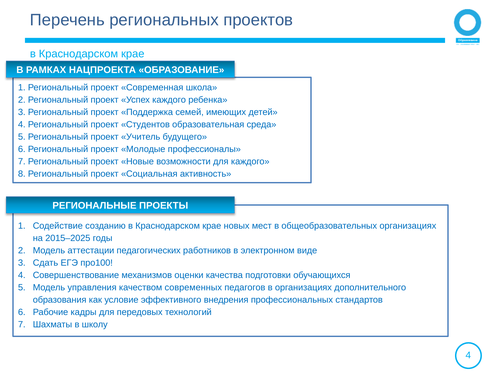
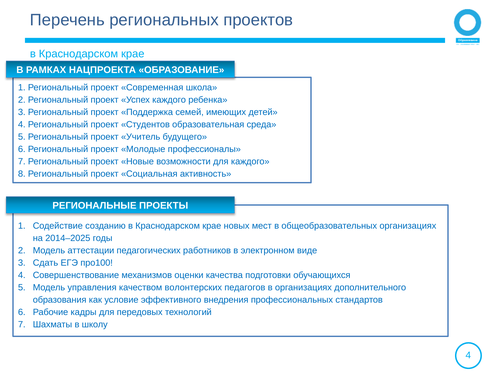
2015–2025: 2015–2025 -> 2014–2025 (68, 238)
современных: современных -> волонтерских (193, 288)
